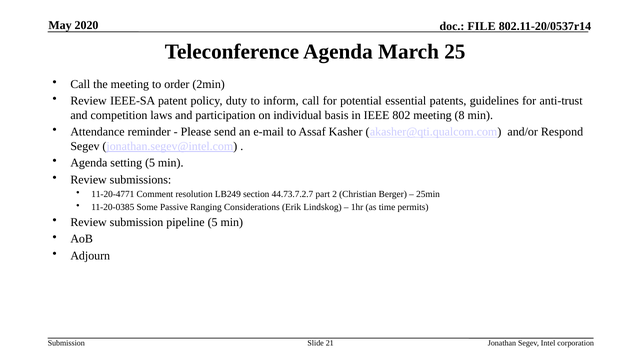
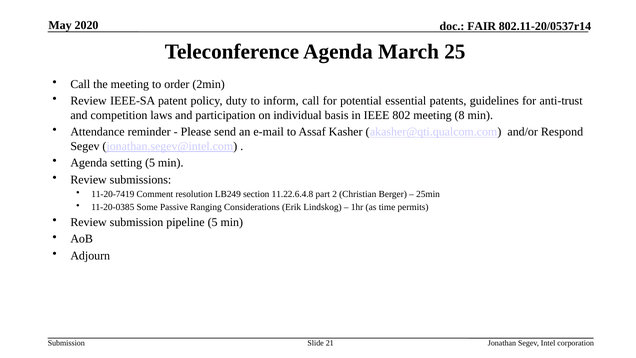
FILE: FILE -> FAIR (482, 27)
11-20-4771: 11-20-4771 -> 11-20-7419 (113, 194)
44.73.7.2.7: 44.73.7.2.7 -> 11.22.6.4.8 (292, 194)
